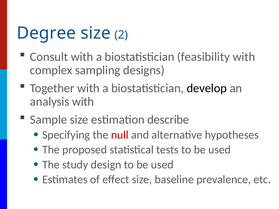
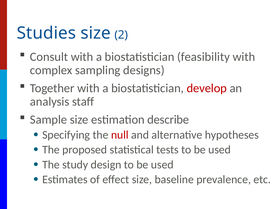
Degree: Degree -> Studies (46, 33)
develop colour: black -> red (207, 88)
analysis with: with -> staff (83, 102)
